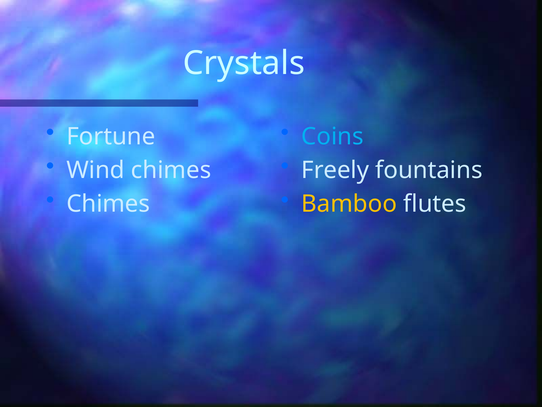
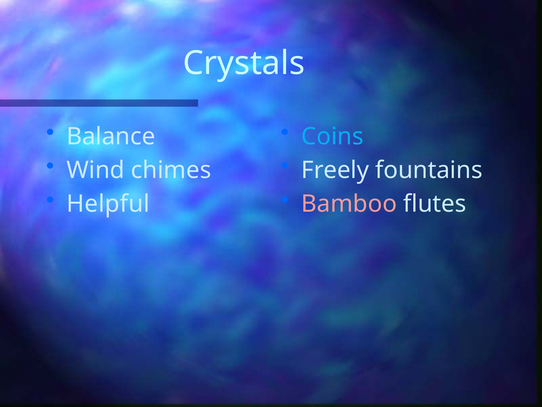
Fortune: Fortune -> Balance (111, 136)
Chimes: Chimes -> Helpful (108, 204)
Bamboo colour: yellow -> pink (349, 204)
